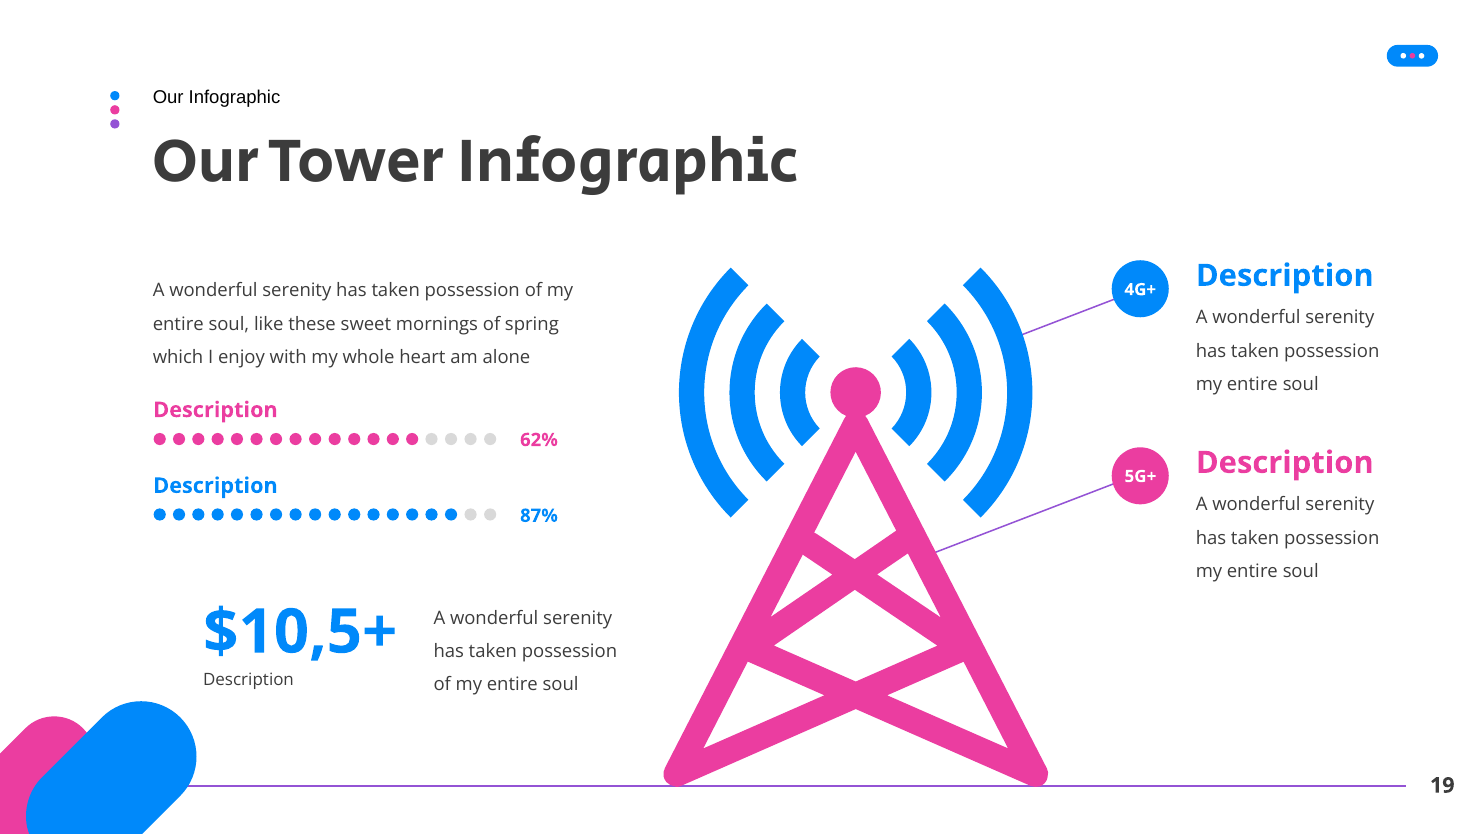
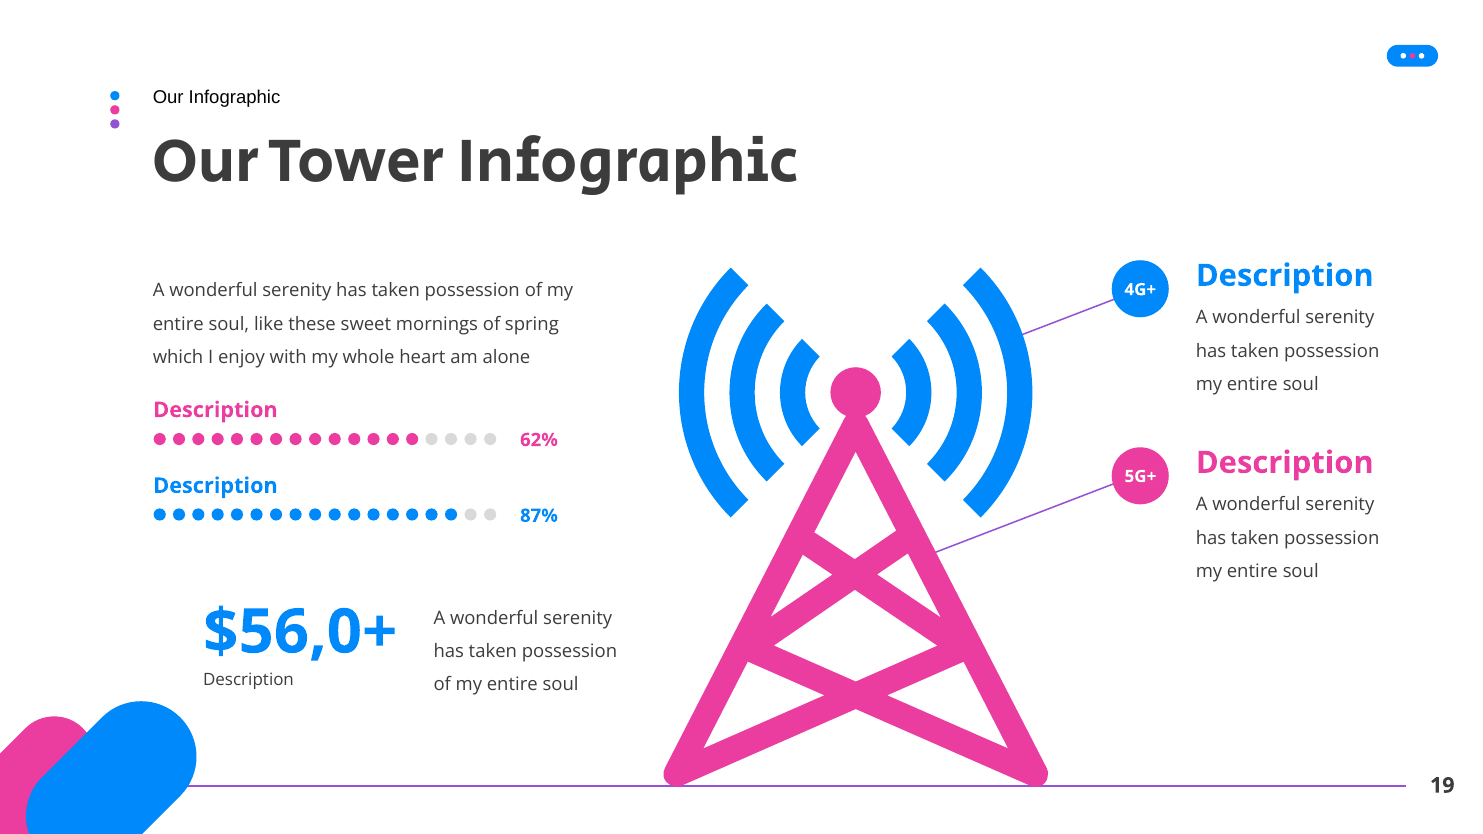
$10,5+: $10,5+ -> $56,0+ (300, 632)
